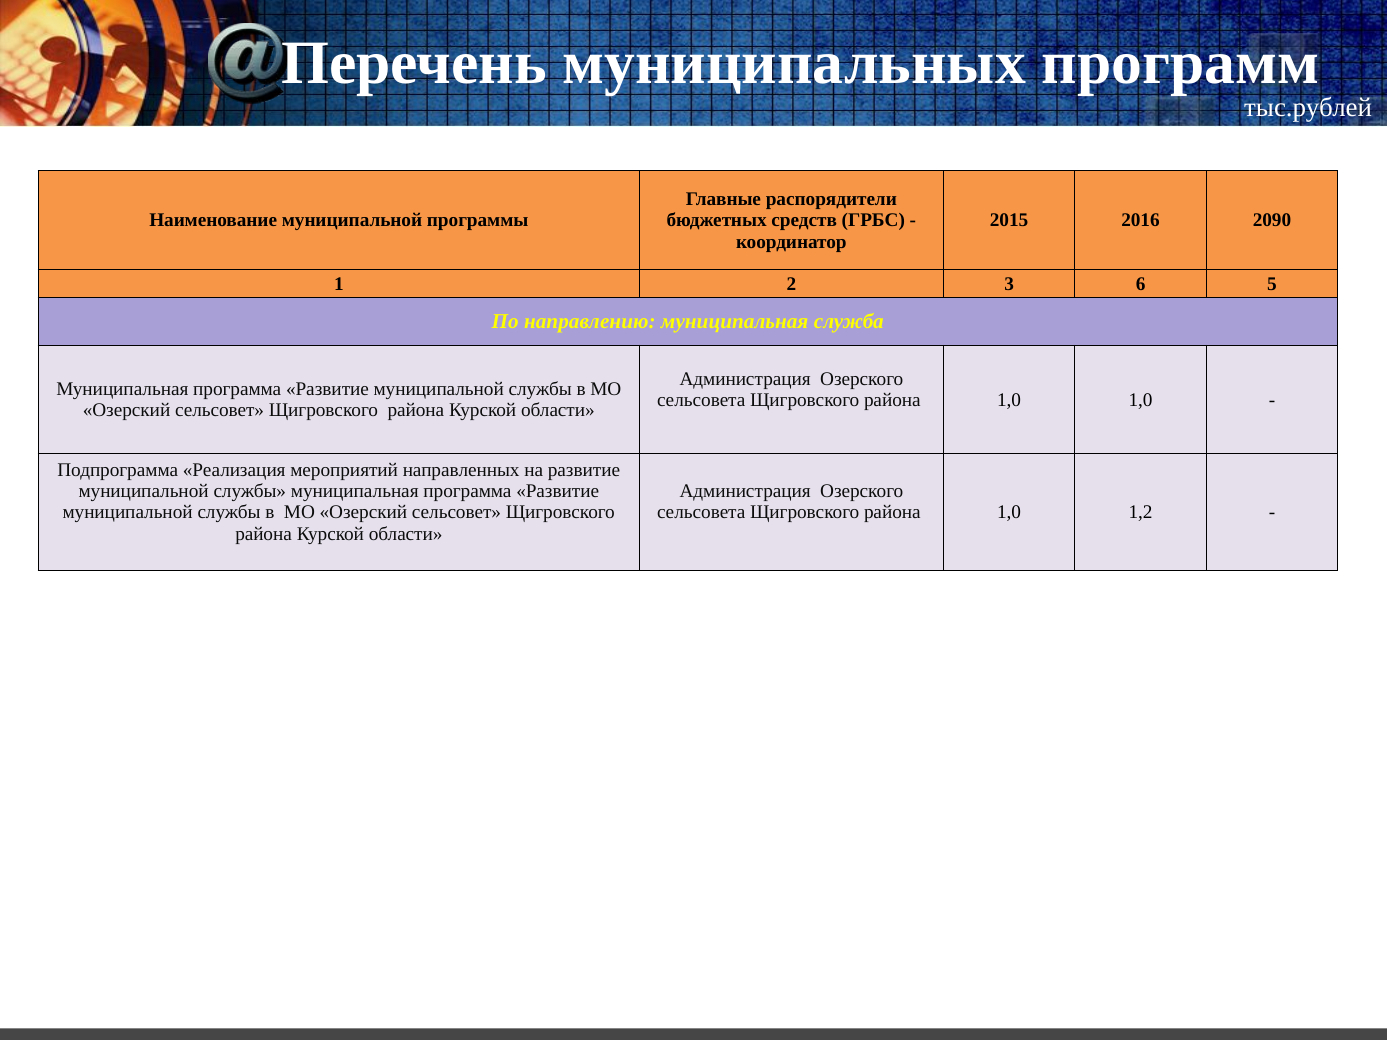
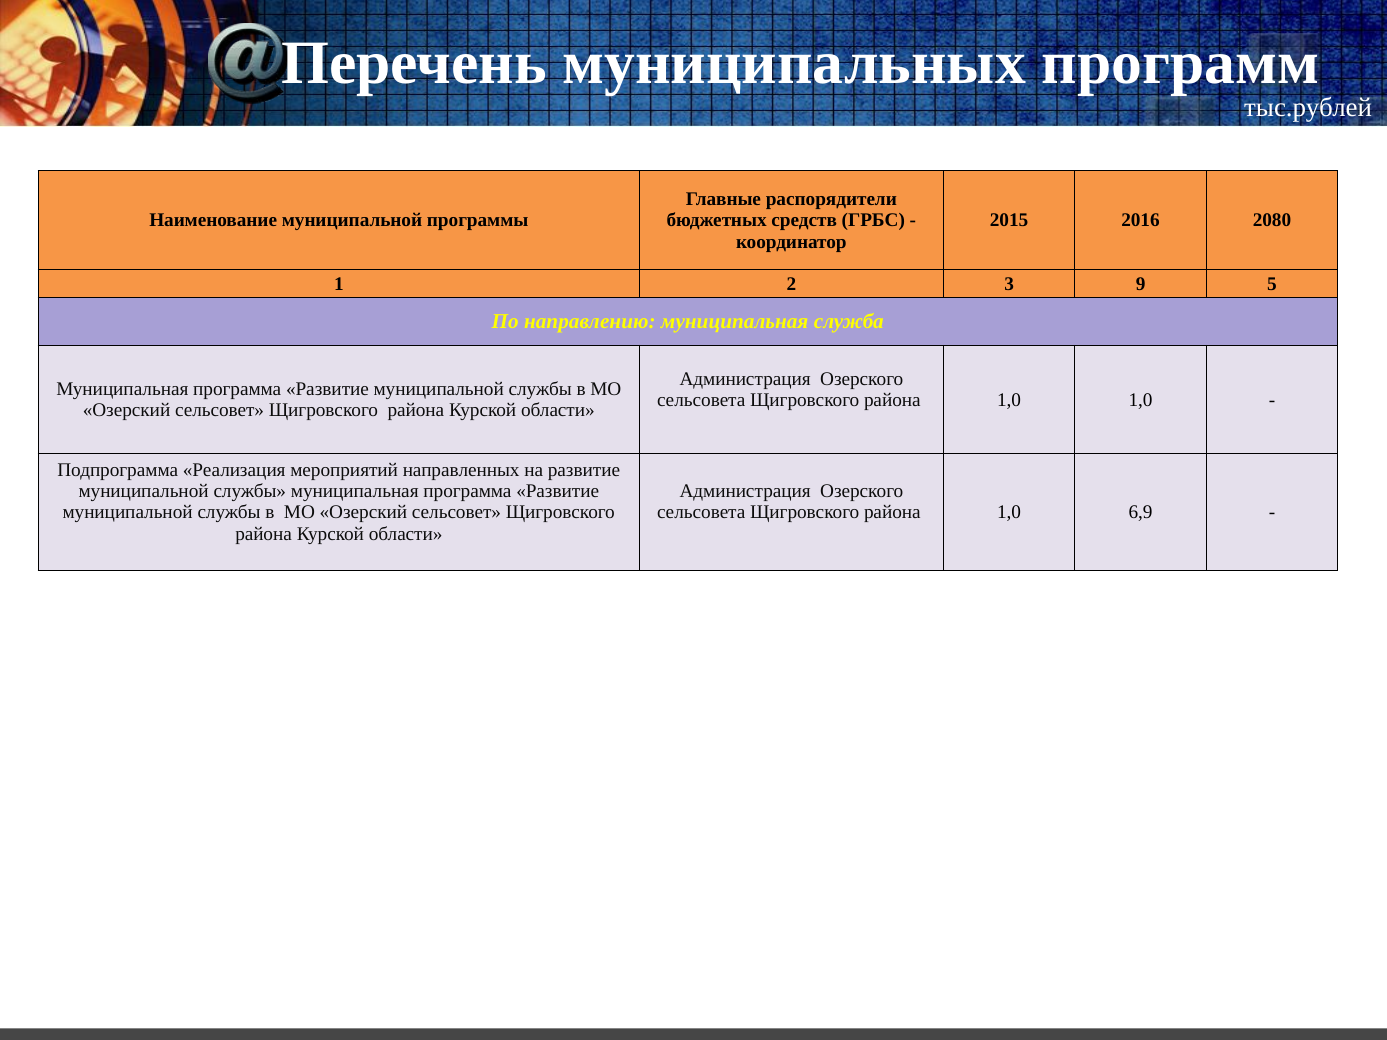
2090: 2090 -> 2080 (1272, 220)
6: 6 -> 9 (1141, 284)
1,2: 1,2 -> 6,9 (1141, 513)
